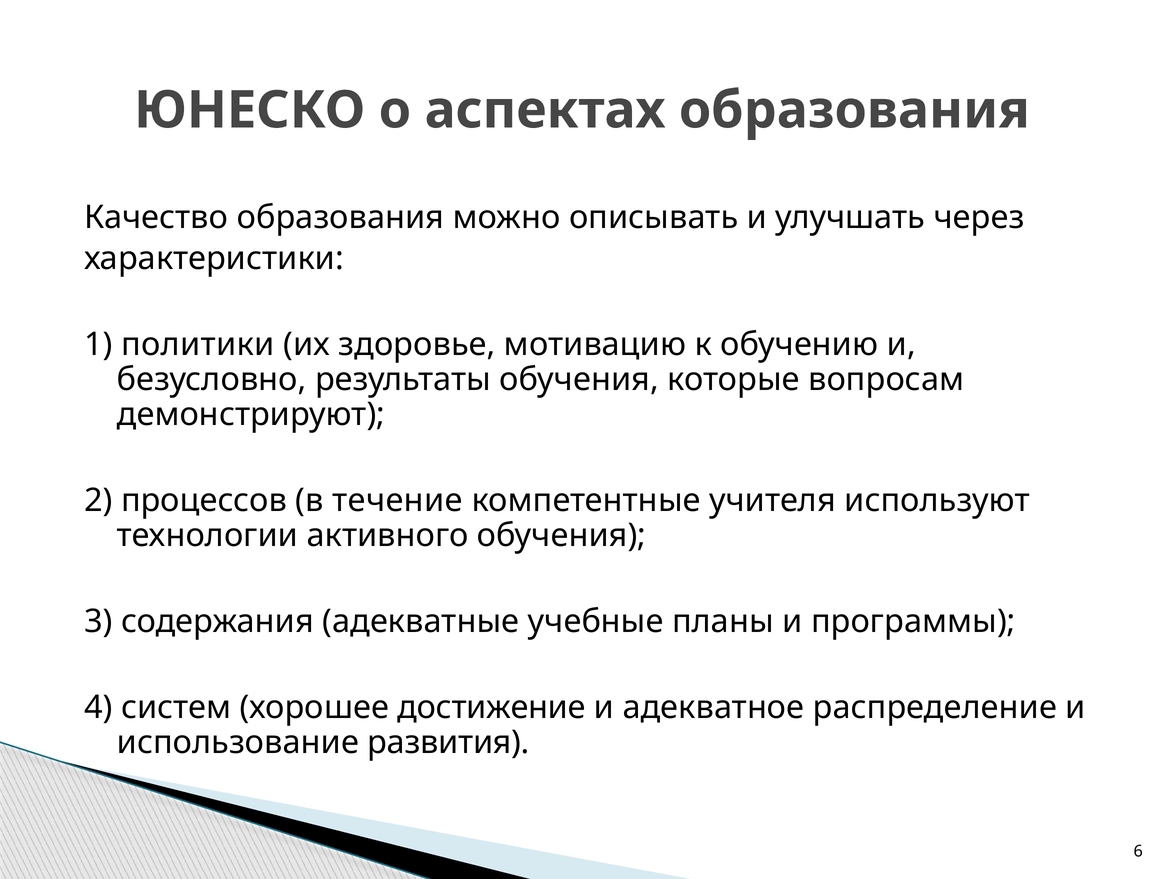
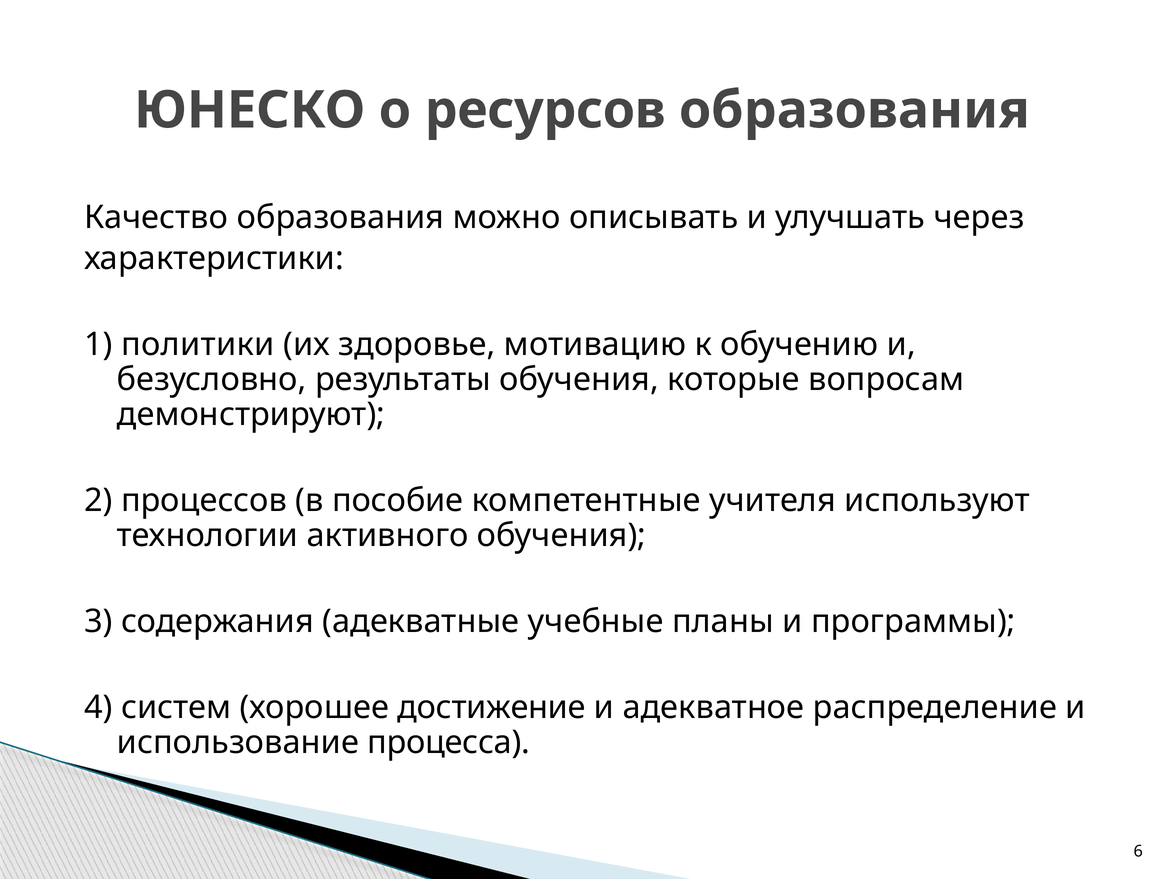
аспектах: аспектах -> ресурсов (545, 110)
течение: течение -> пособие (398, 500)
развития: развития -> процесса (449, 742)
